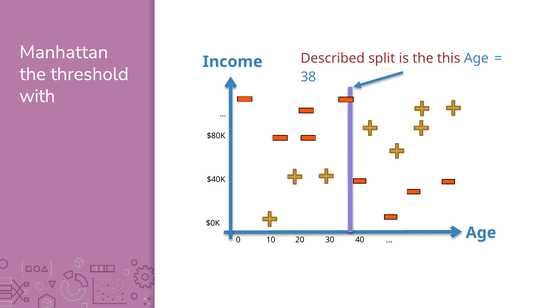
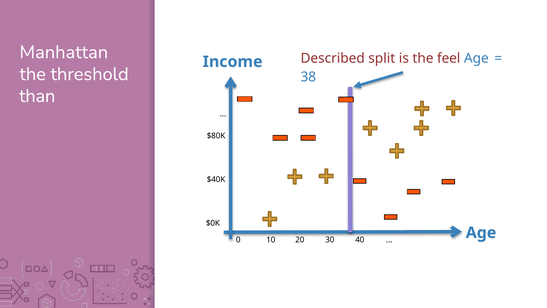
this: this -> feel (449, 58)
with: with -> than (37, 96)
